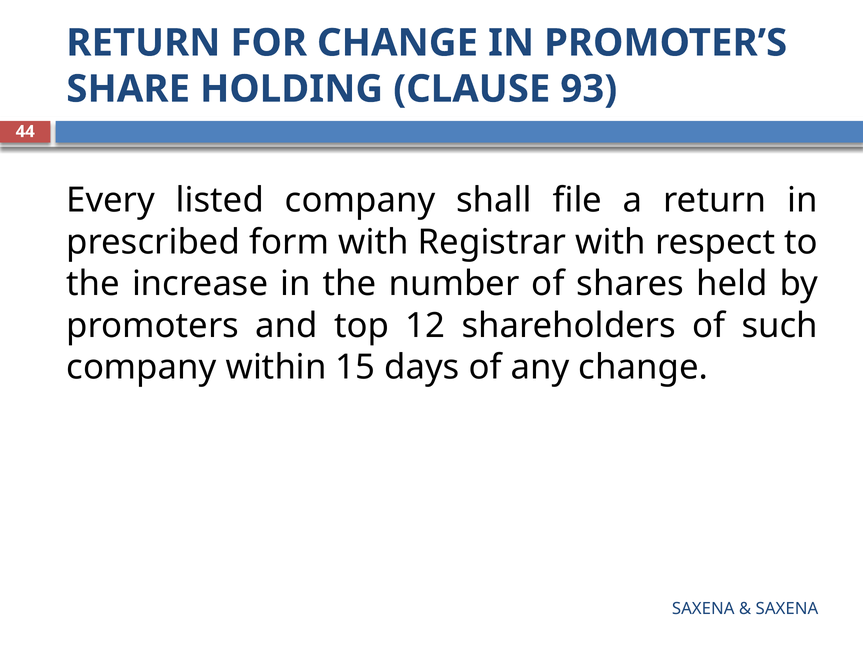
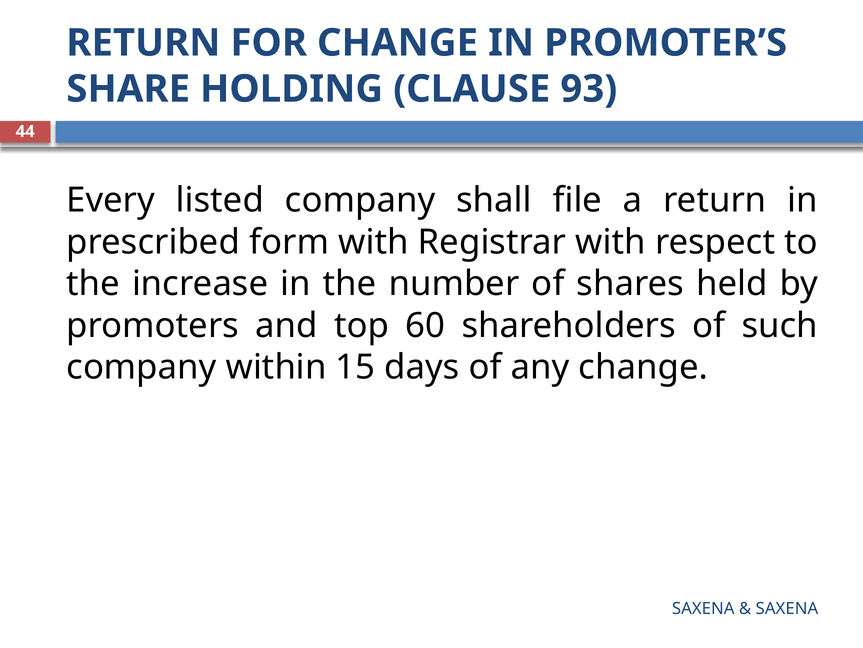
12: 12 -> 60 (425, 325)
